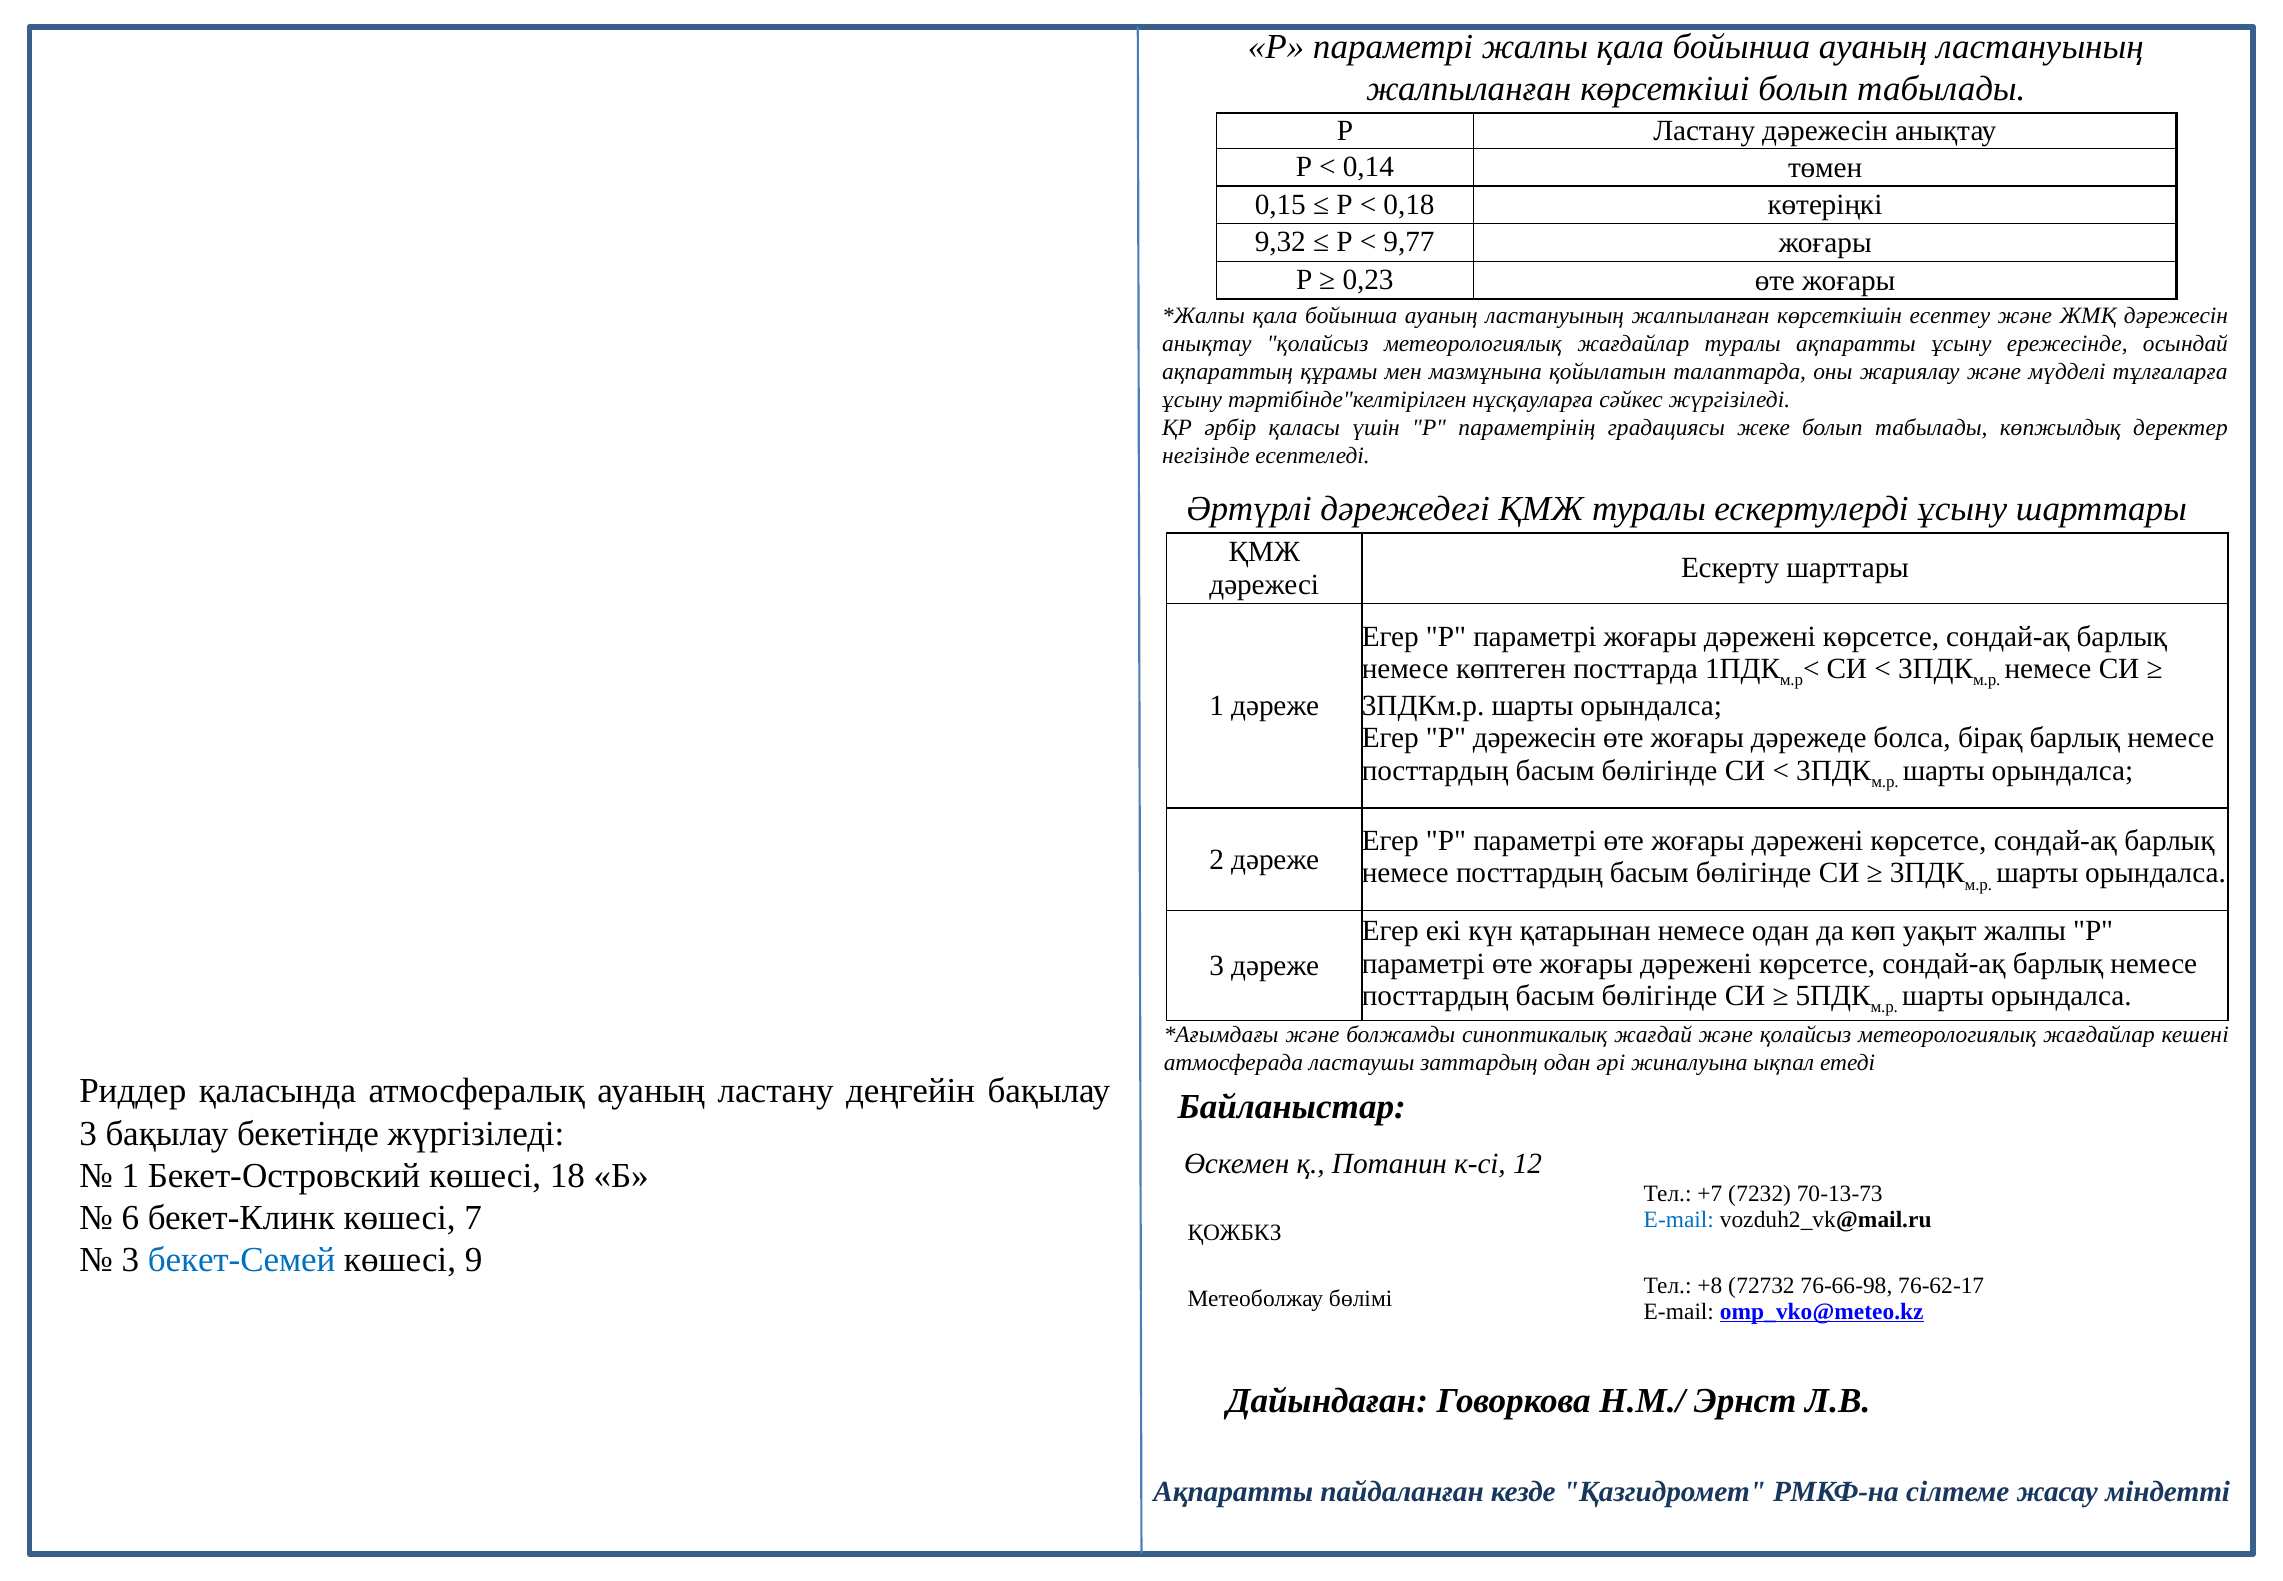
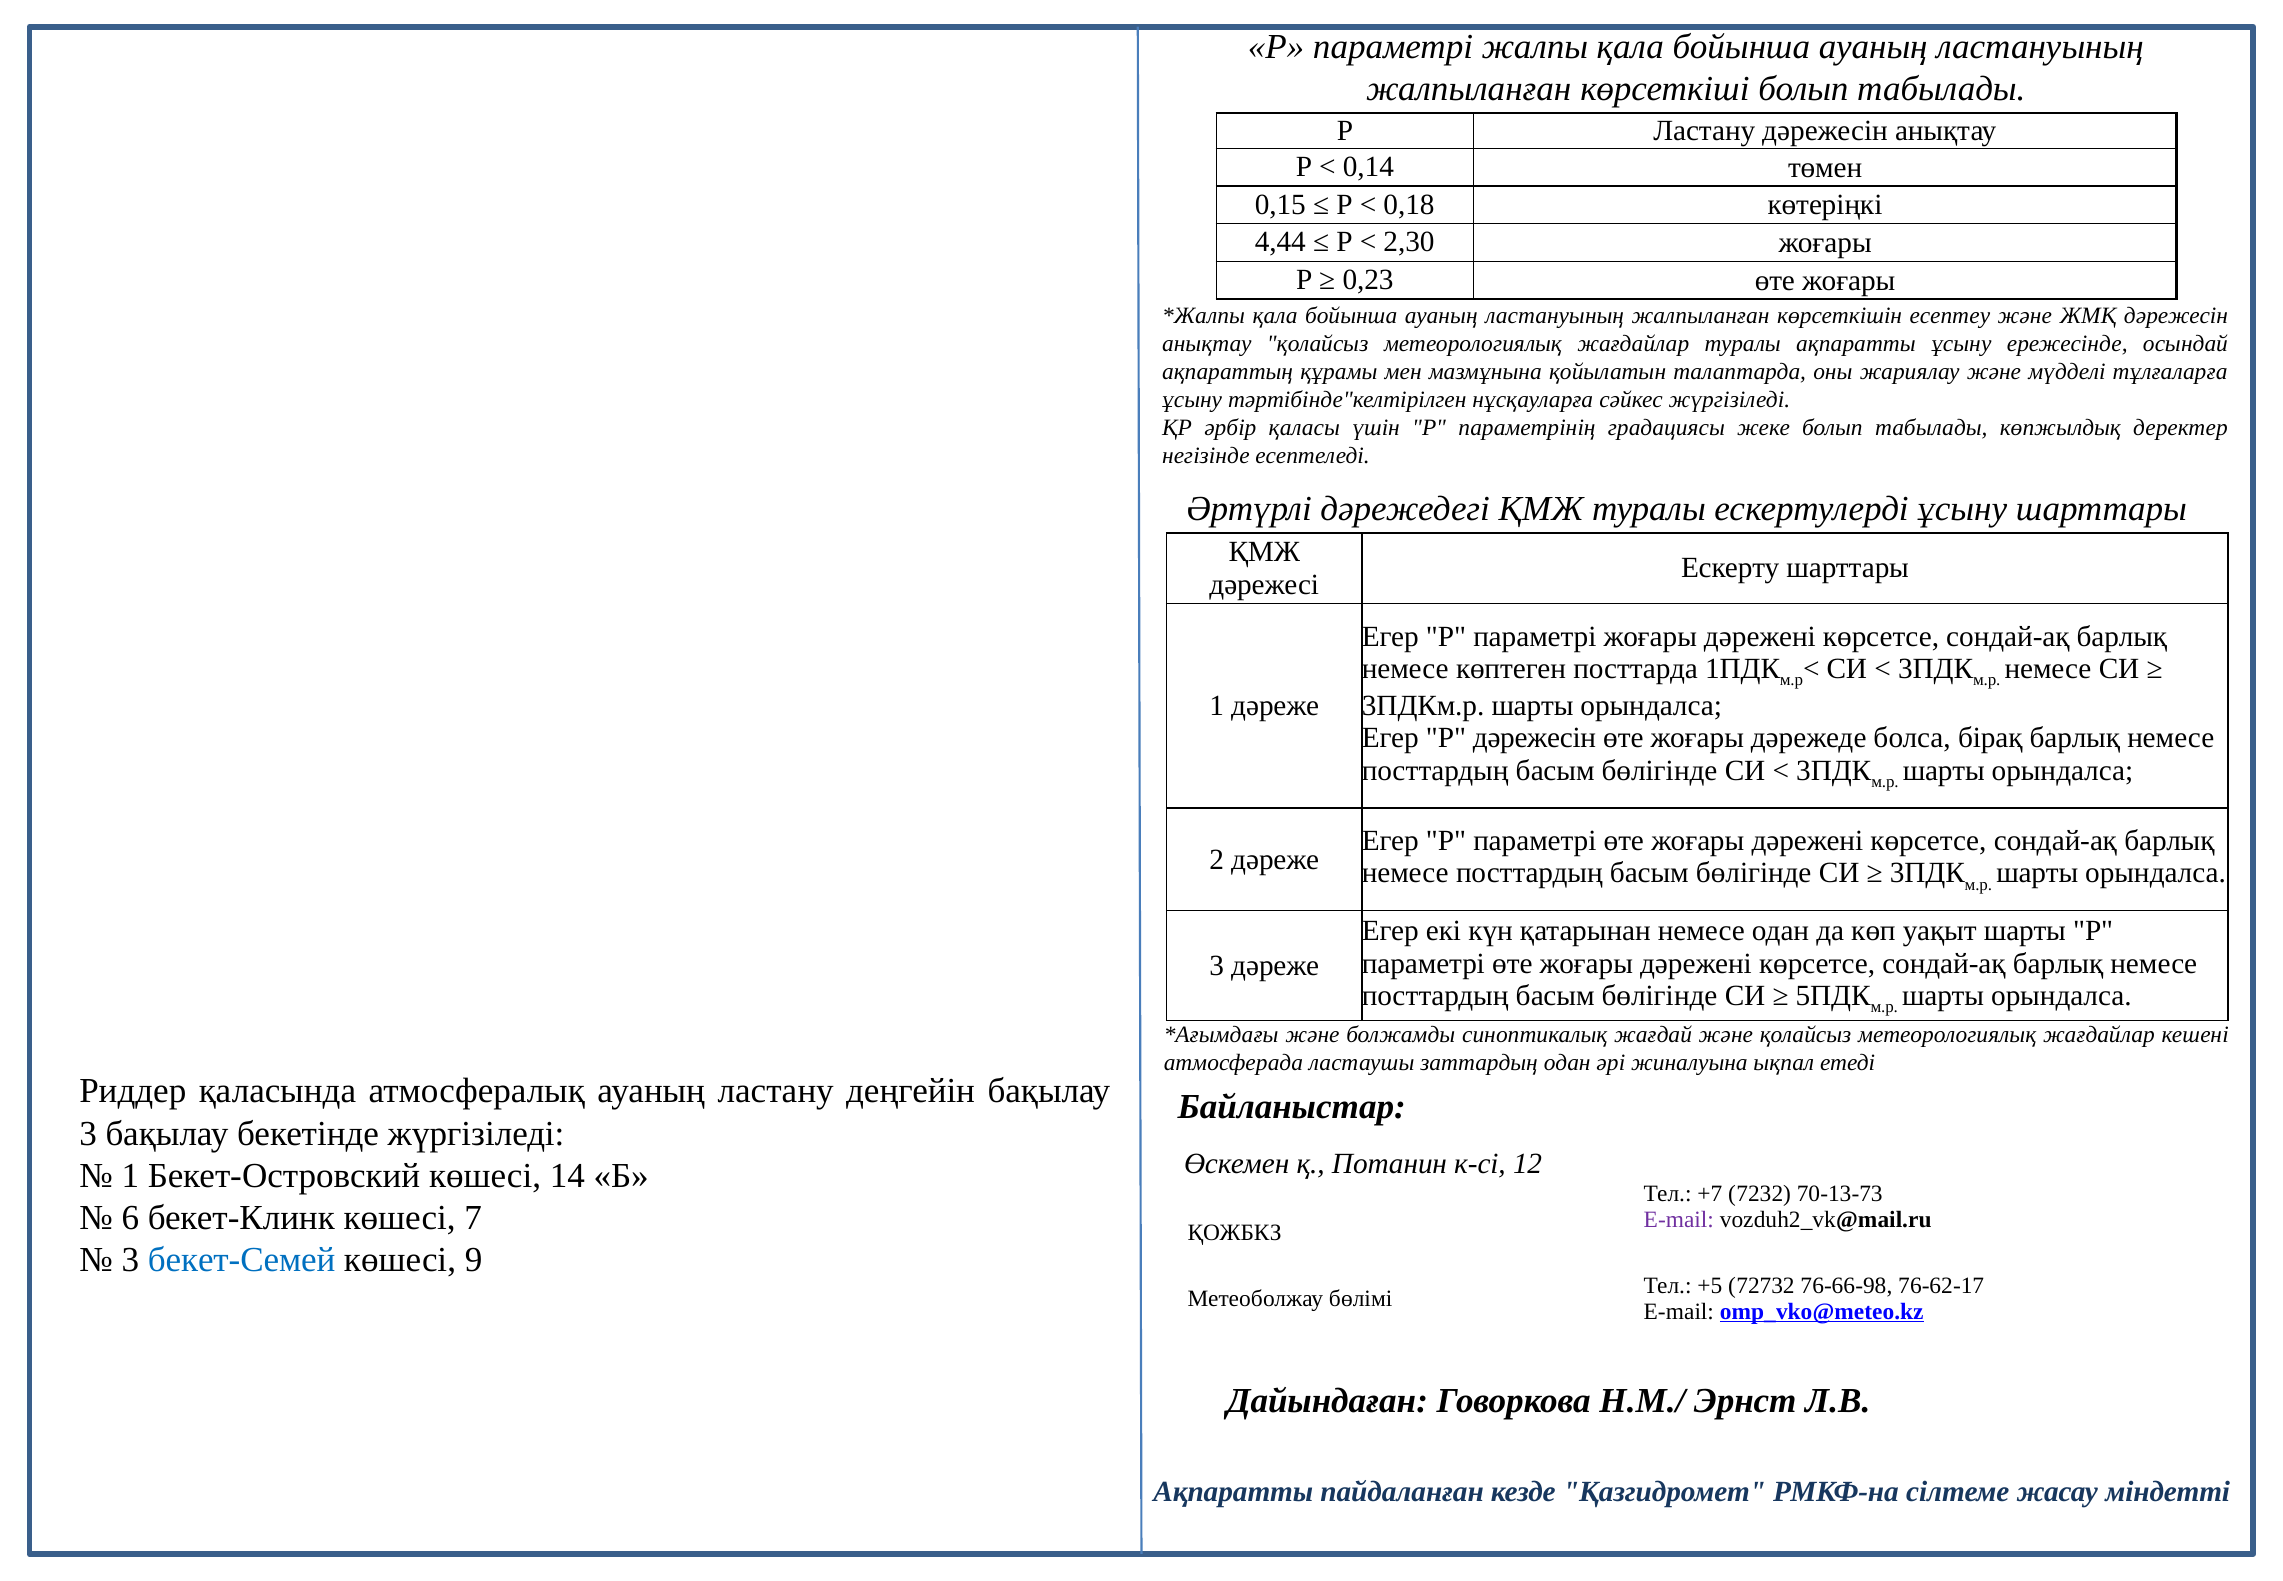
9,32: 9,32 -> 4,44 (1280, 242)
9,77: 9,77 -> 2,30 (1409, 242)
уақыт жалпы: жалпы -> шарты (2025, 931)
18: 18 -> 14 (567, 1175)
E-mail colour: blue -> purple (1679, 1220)
+8: +8 -> +5 (1710, 1285)
